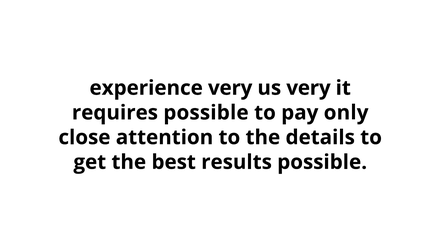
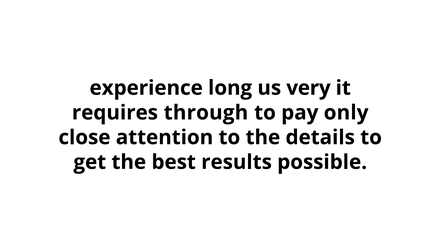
experience very: very -> long (230, 88)
requires possible: possible -> through (206, 113)
